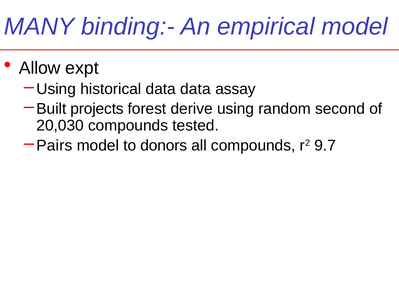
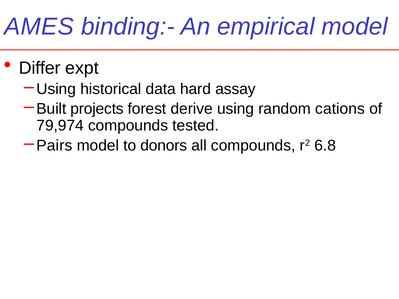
MANY: MANY -> AMES (39, 27)
Allow: Allow -> Differ (40, 68)
data data: data -> hard (196, 89)
second: second -> cations (340, 109)
20,030: 20,030 -> 79,974 (60, 126)
9.7: 9.7 -> 6.8 (325, 146)
